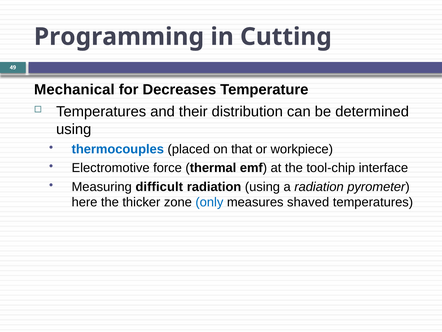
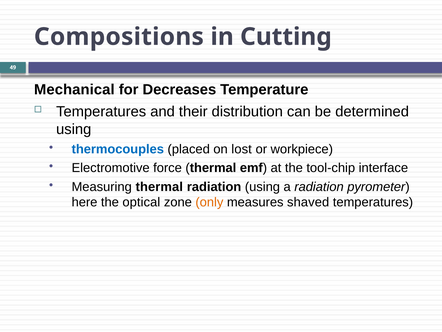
Programming: Programming -> Compositions (119, 37)
that: that -> lost (242, 149)
Measuring difficult: difficult -> thermal (159, 187)
thicker: thicker -> optical (141, 202)
only colour: blue -> orange (209, 202)
